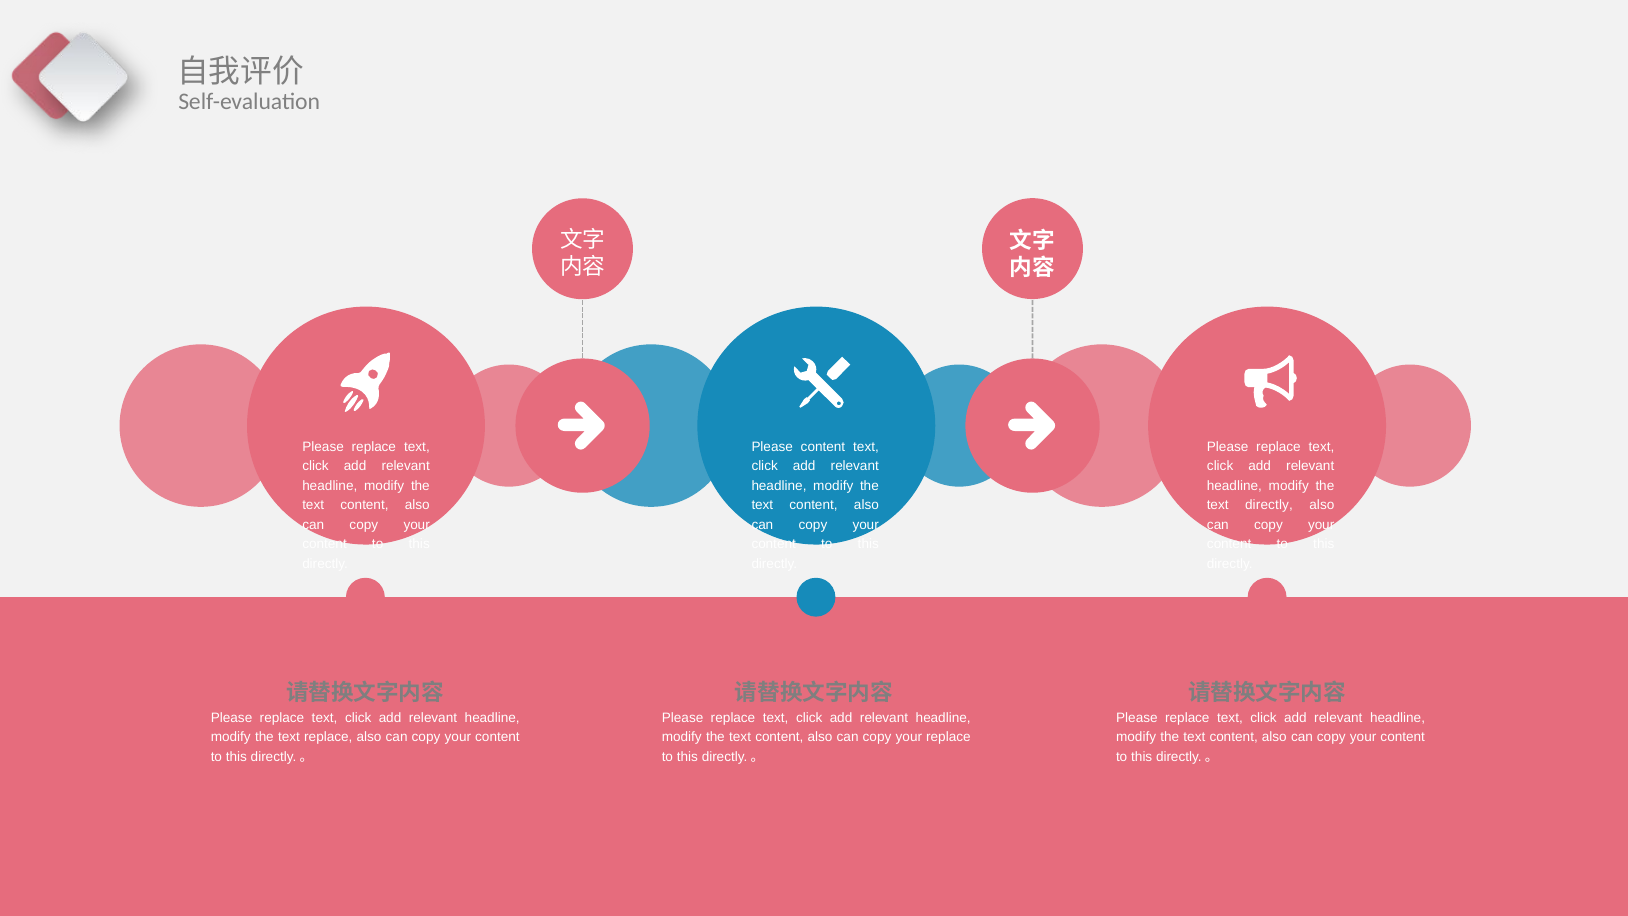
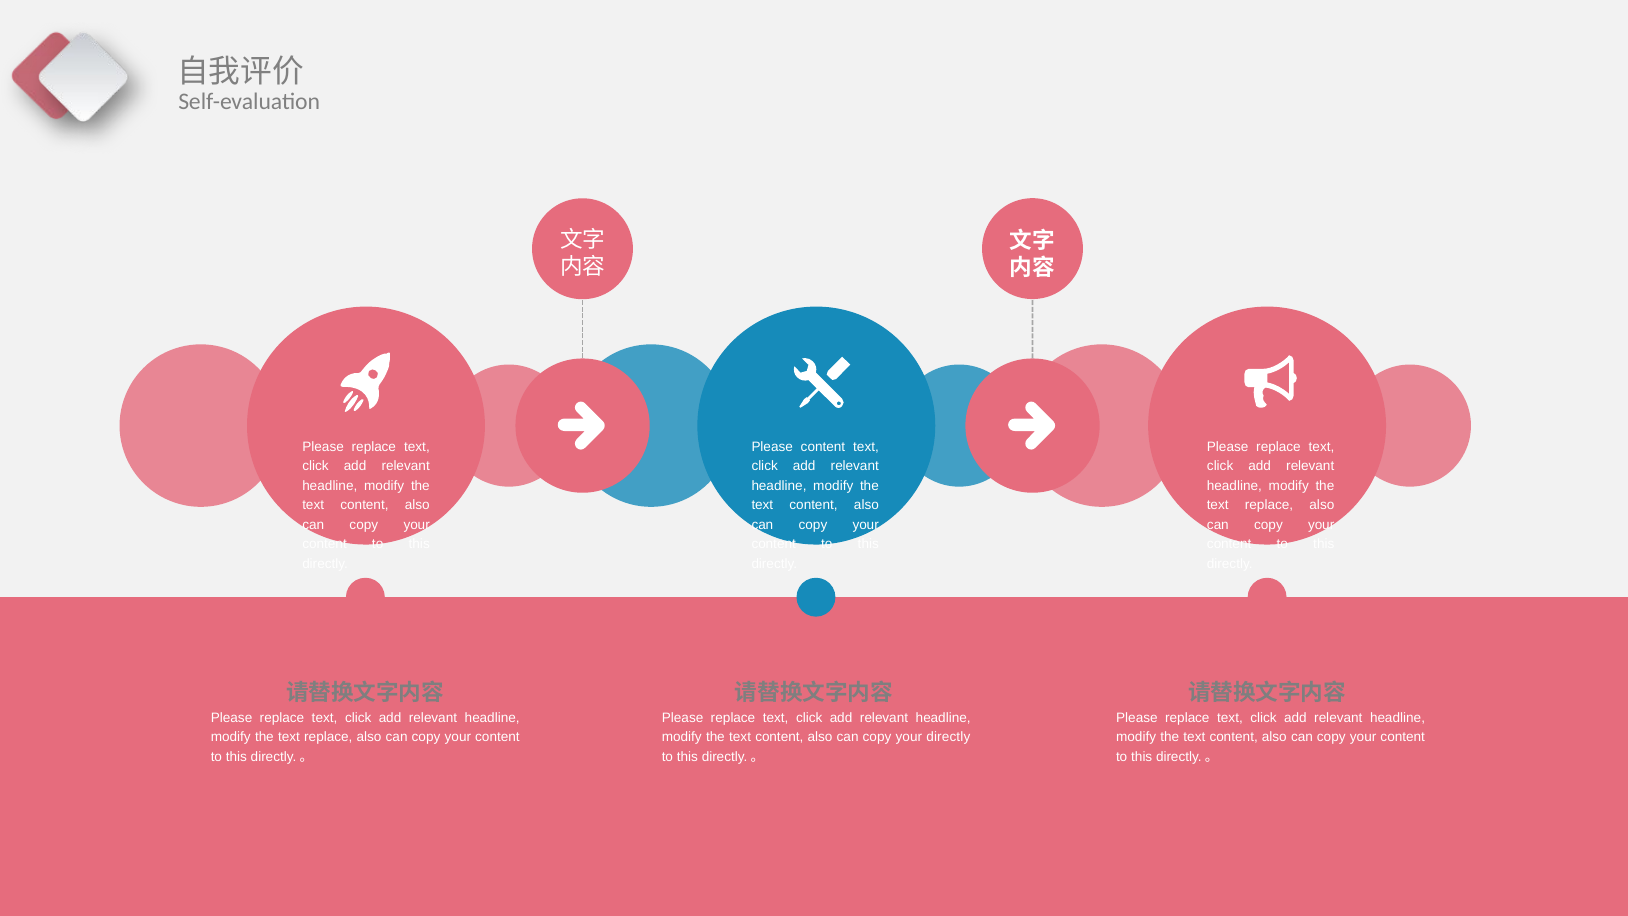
directly: directly -> replace (1269, 505)
your replace: replace -> directly (948, 737)
